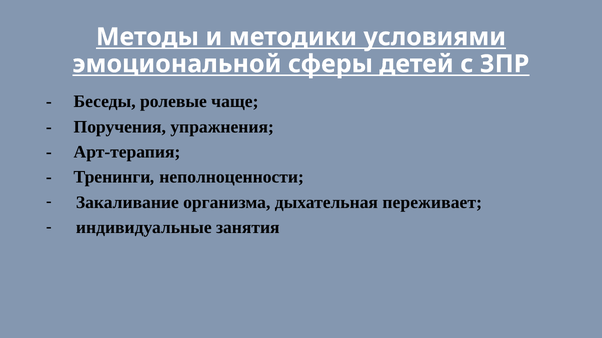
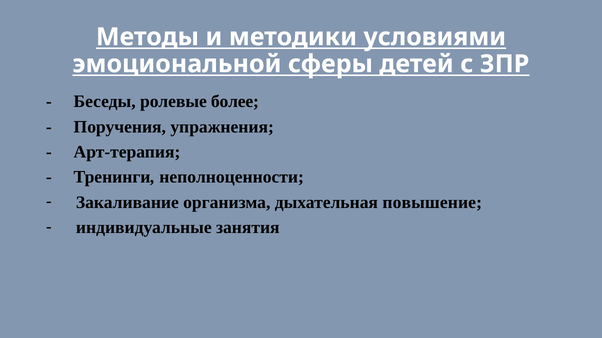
чаще: чаще -> более (235, 102)
переживает: переживает -> повышение (432, 203)
